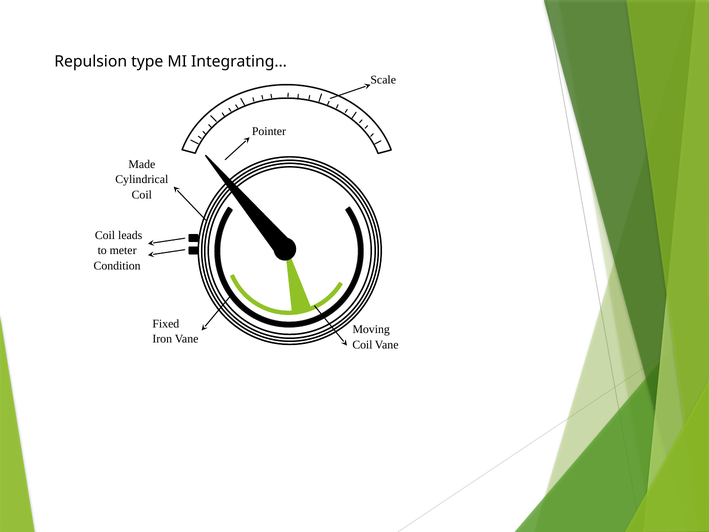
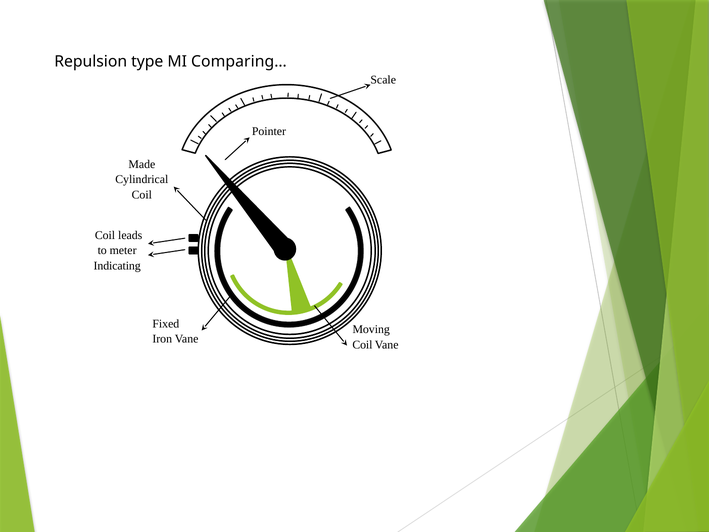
Integrating…: Integrating… -> Comparing… (239, 61)
Condition: Condition -> Indicating (117, 266)
